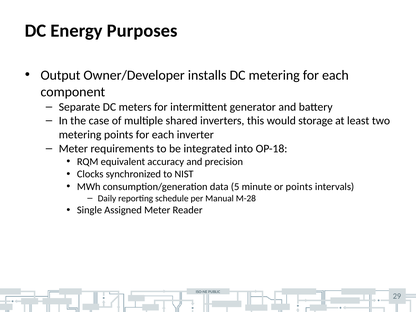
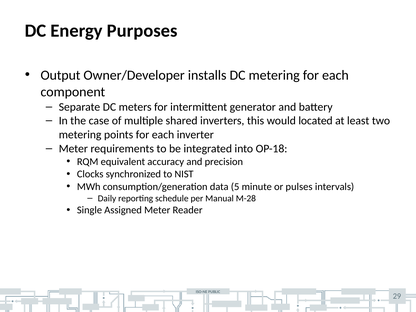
storage: storage -> located (316, 121)
or points: points -> pulses (299, 187)
